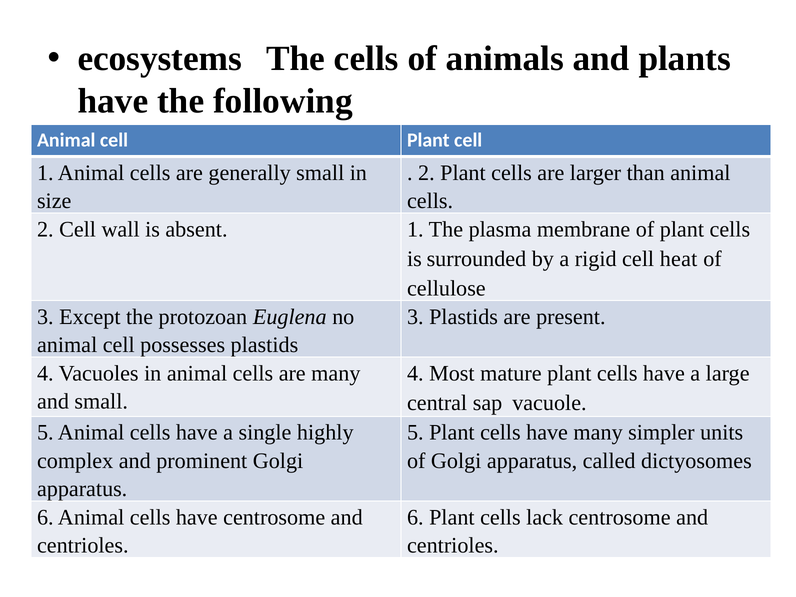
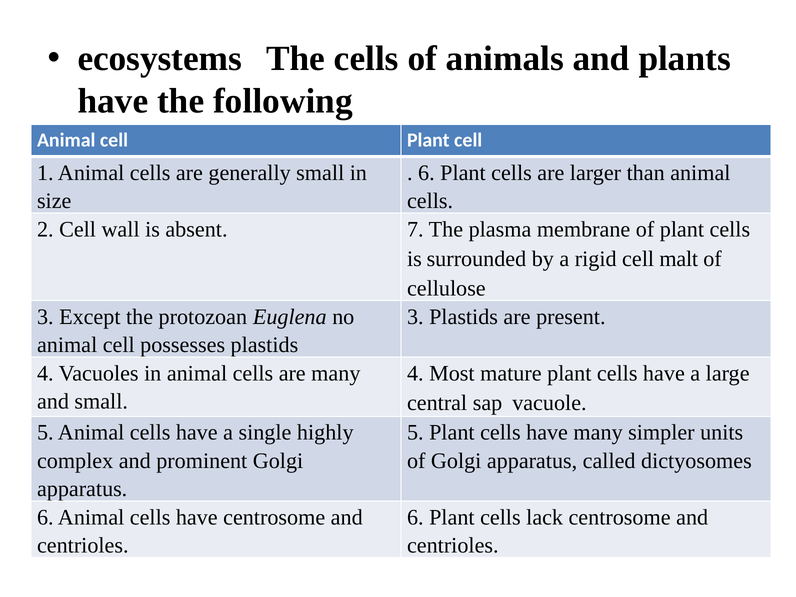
2: 2 -> 6 (426, 173)
absent 1: 1 -> 7 (415, 229)
heat: heat -> malt (679, 259)
